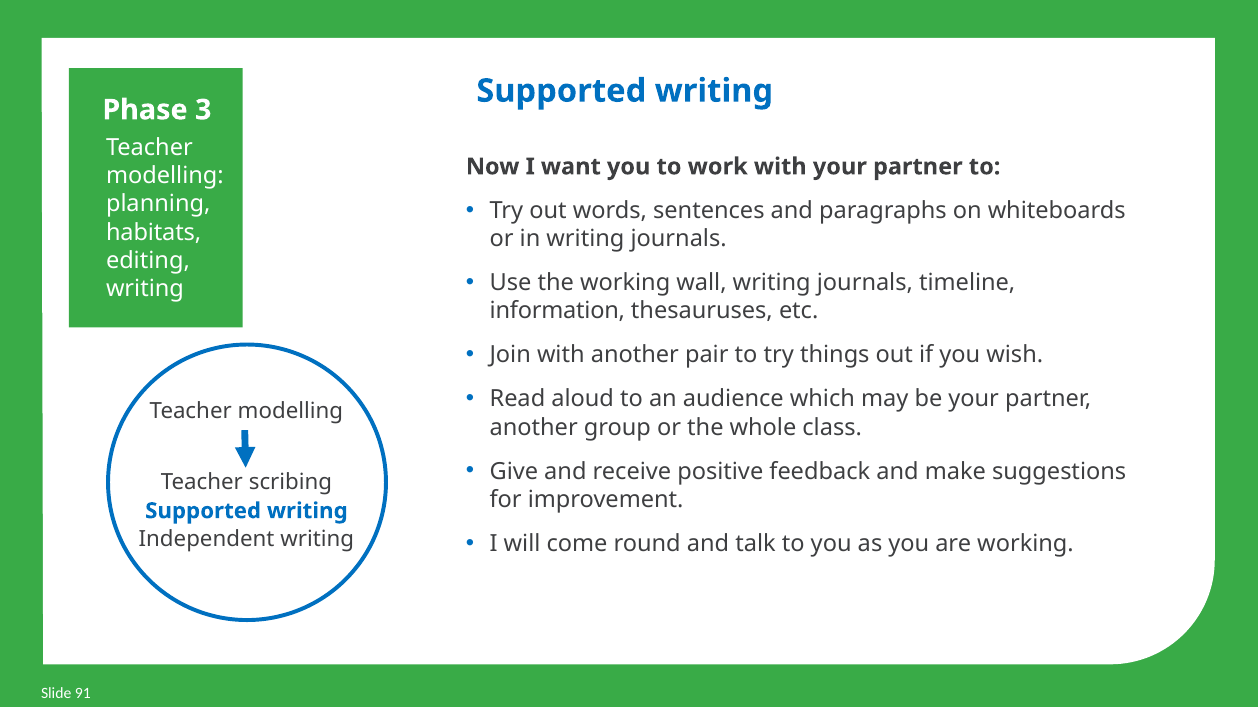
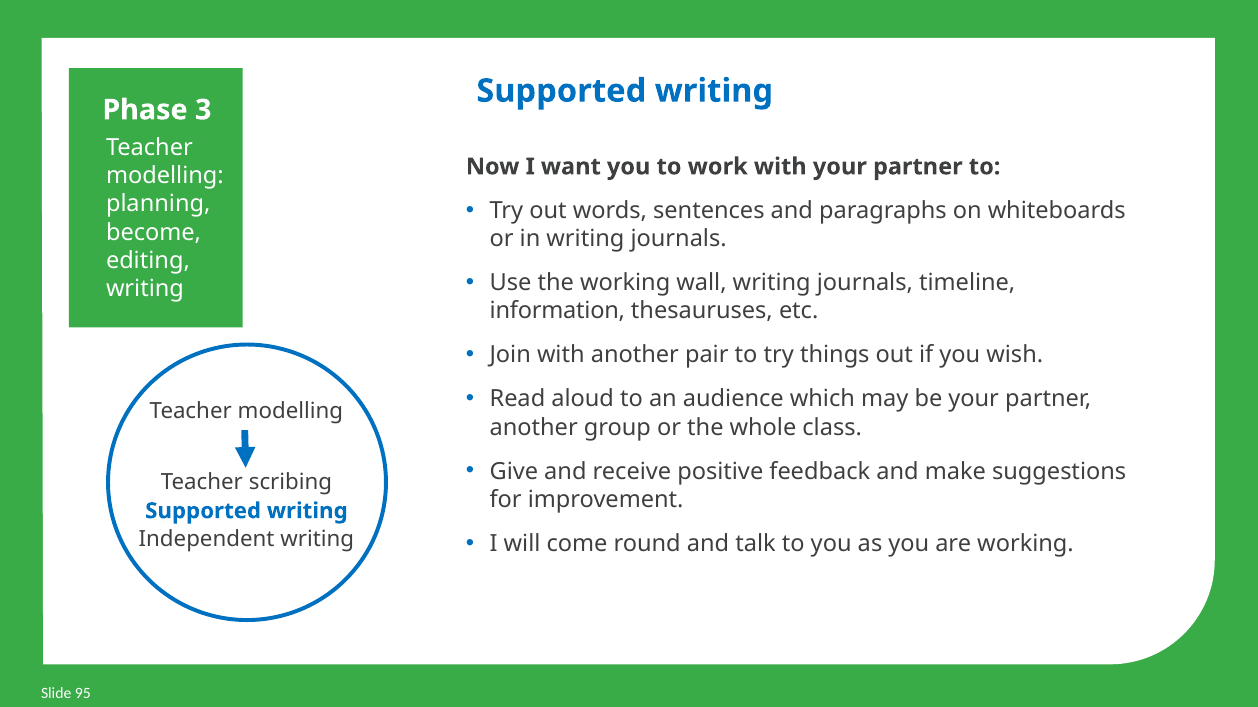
habitats: habitats -> become (154, 233)
91: 91 -> 95 (83, 694)
